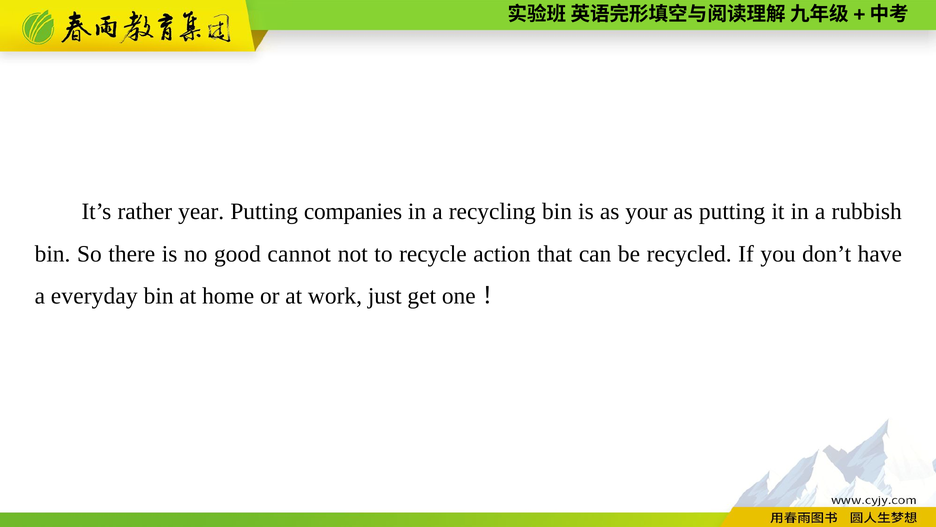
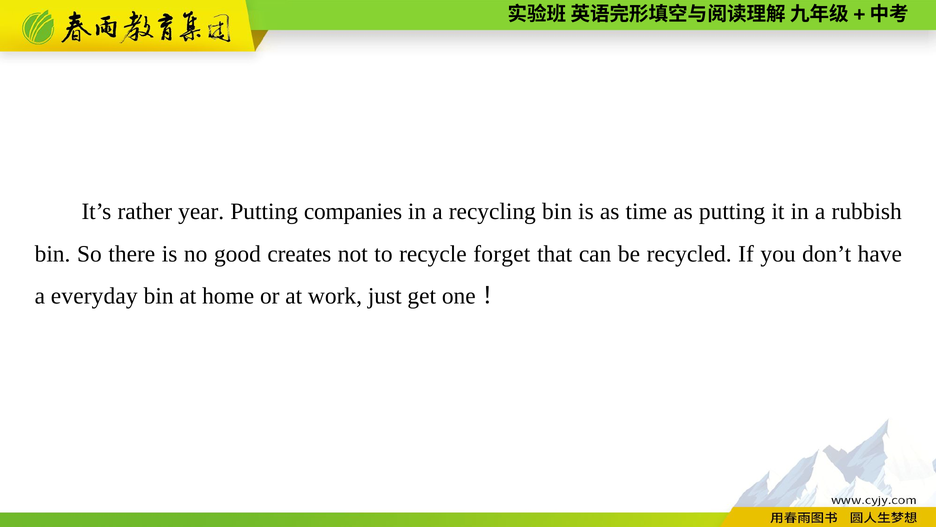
your: your -> time (646, 211)
cannot: cannot -> creates (299, 254)
action: action -> forget (502, 254)
